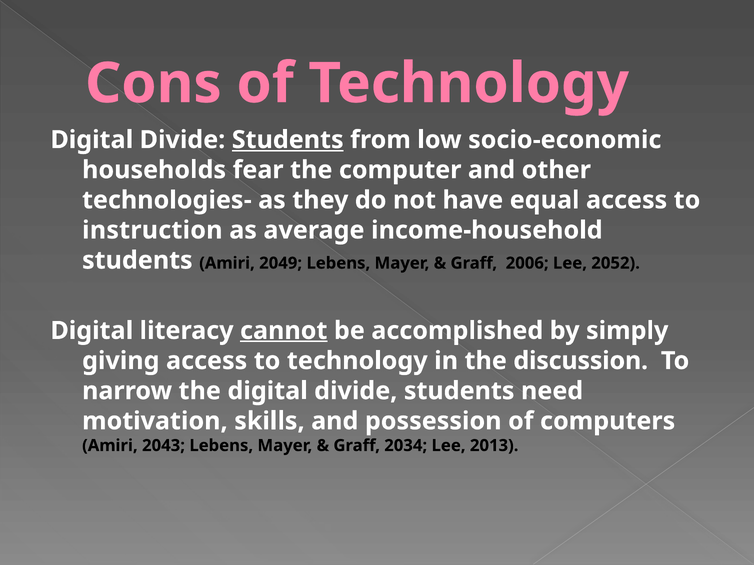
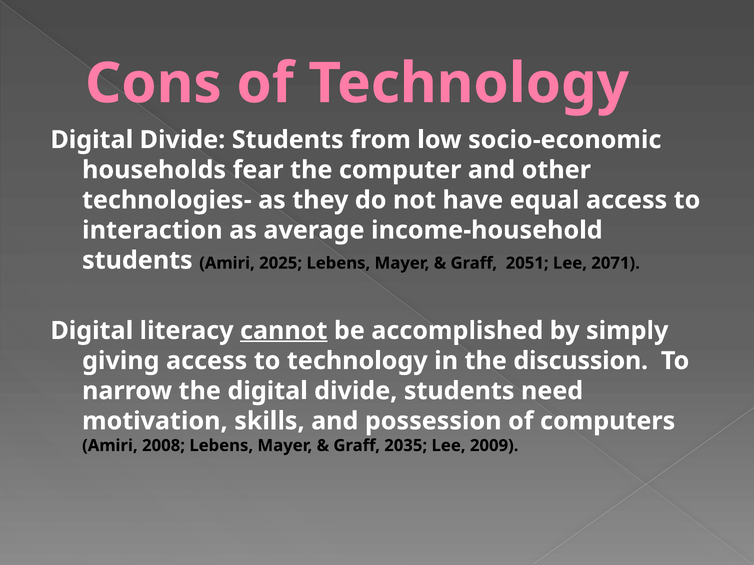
Students underline: present -> none (288, 140)
instruction: instruction -> interaction (152, 230)
2049: 2049 -> 2025 (281, 263)
2006: 2006 -> 2051 (527, 263)
2052: 2052 -> 2071 (616, 263)
2043: 2043 -> 2008 (164, 446)
2034: 2034 -> 2035 (406, 446)
2013: 2013 -> 2009 (494, 446)
